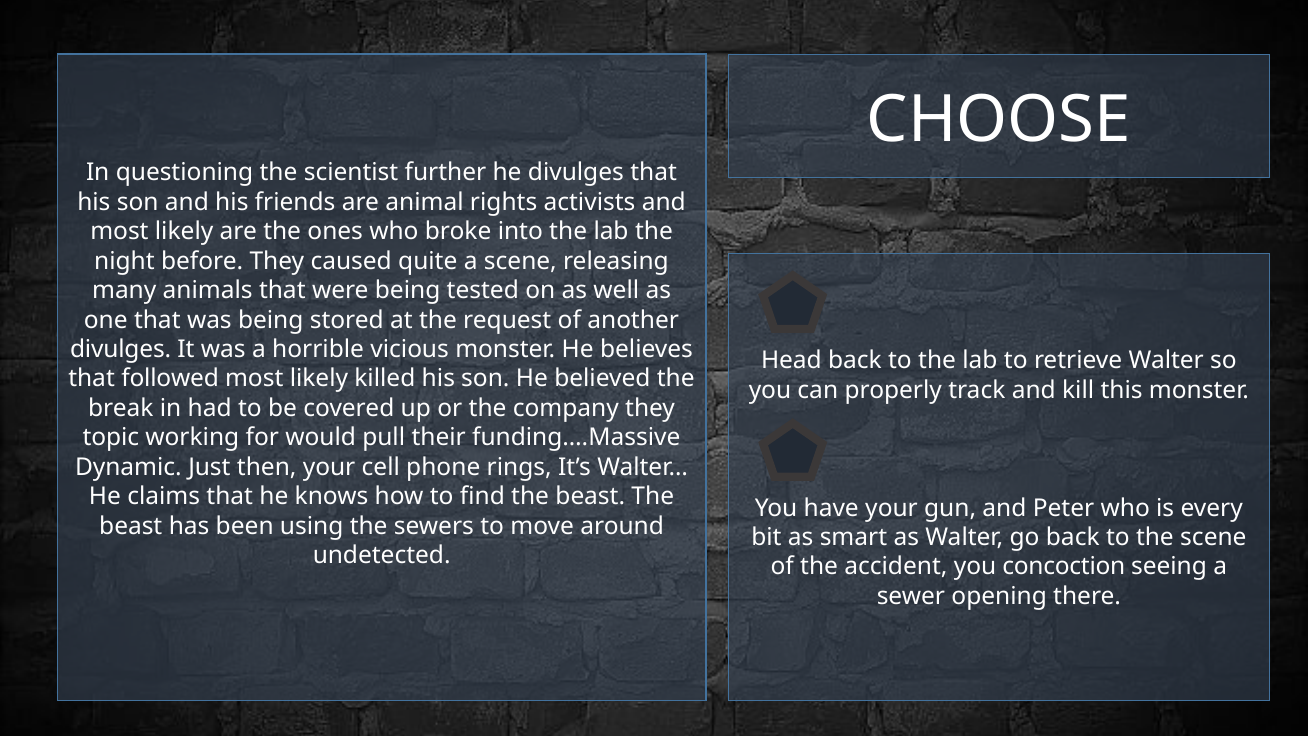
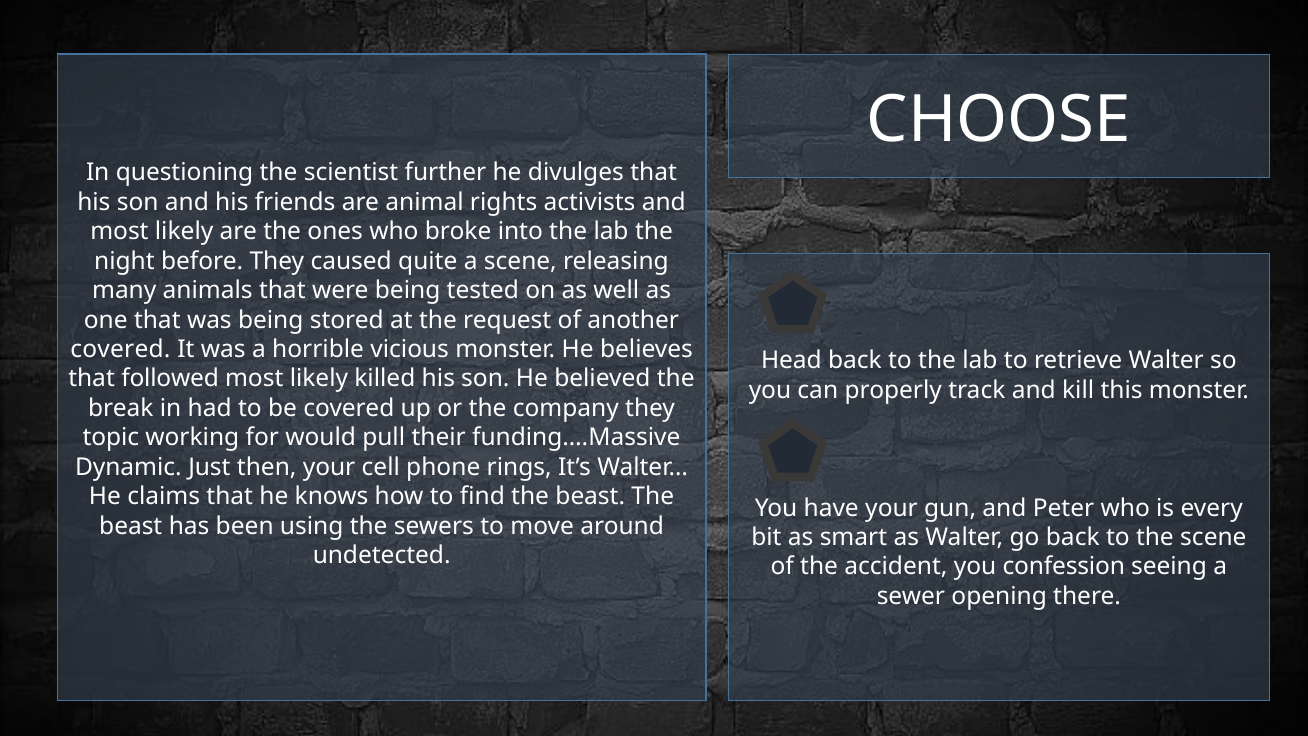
divulges: divulges -> covered (120, 349)
concoction: concoction -> confession (1064, 567)
